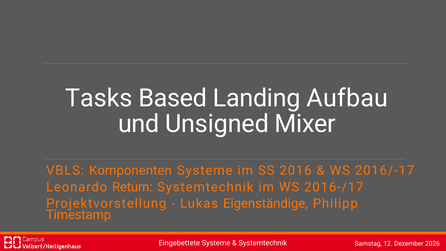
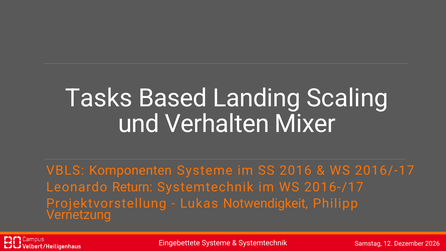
Aufbau: Aufbau -> Scaling (347, 98)
Unsigned: Unsigned -> Verhalten (217, 124)
Eigenständige: Eigenständige -> Notwendigkeit (266, 203)
Timestamp: Timestamp -> Vernetzung (79, 215)
